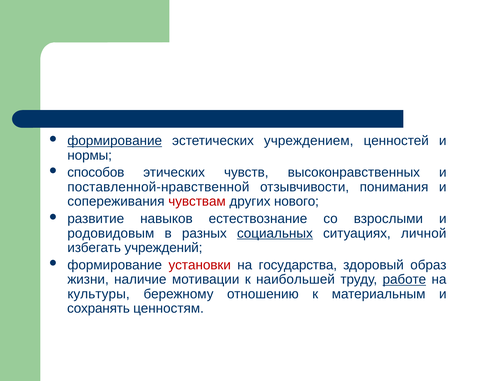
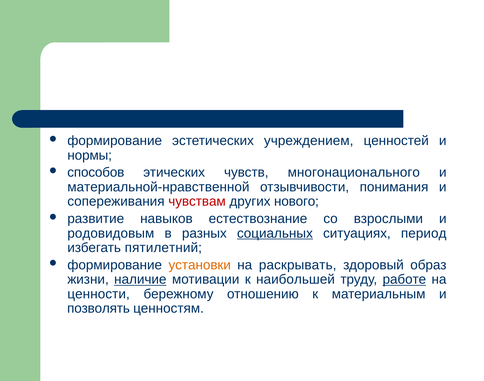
формирование underline: present -> none (115, 141)
высоконравственных: высоконравственных -> многонационального (354, 173)
поставленной-нравственной: поставленной-нравственной -> материальной-нравственной (158, 187)
личной: личной -> период (424, 233)
учреждений: учреждений -> пятилетний (163, 248)
установки colour: red -> orange (200, 265)
государства: государства -> раскрывать (298, 265)
наличие underline: none -> present (140, 280)
культуры: культуры -> ценности (99, 294)
сохранять: сохранять -> позволять (98, 309)
